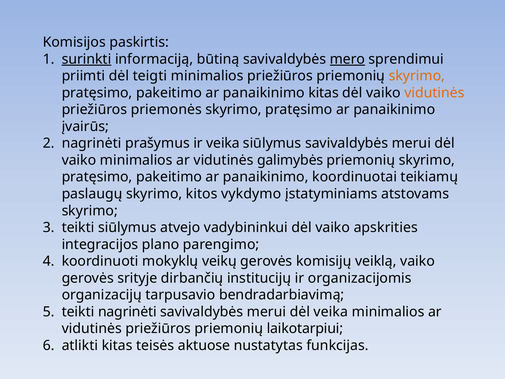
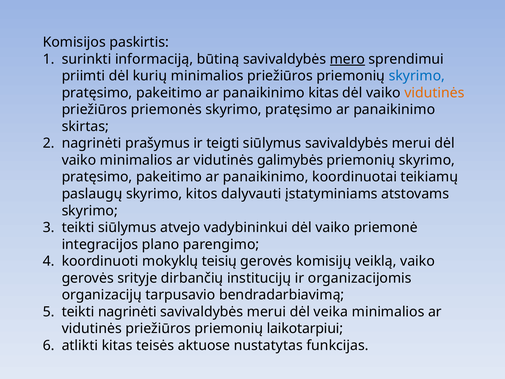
surinkti underline: present -> none (87, 59)
teigti: teigti -> kurių (150, 76)
skyrimo colour: orange -> blue (417, 76)
įvairūs: įvairūs -> skirtas (85, 126)
ir veika: veika -> teigti (223, 143)
vykdymo: vykdymo -> dalyvauti (251, 194)
apskrities: apskrities -> priemonė (386, 227)
veikų: veikų -> teisių (219, 261)
